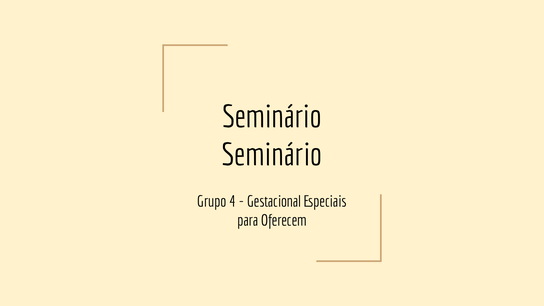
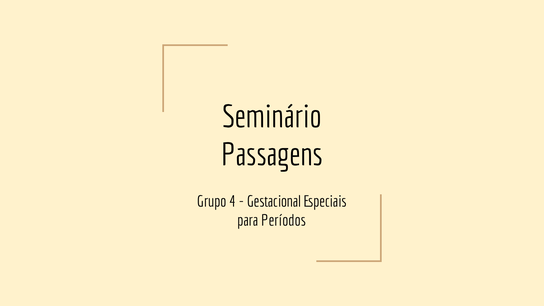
Seminário: Seminário -> Passagens (272, 155)
Oferecem: Oferecem -> Períodos (284, 221)
